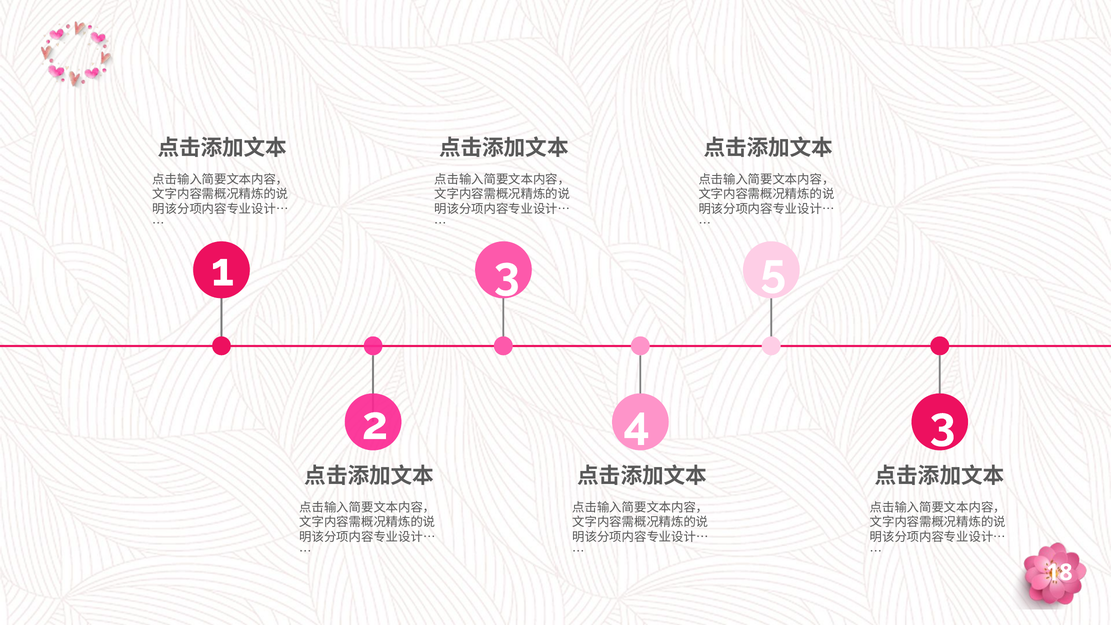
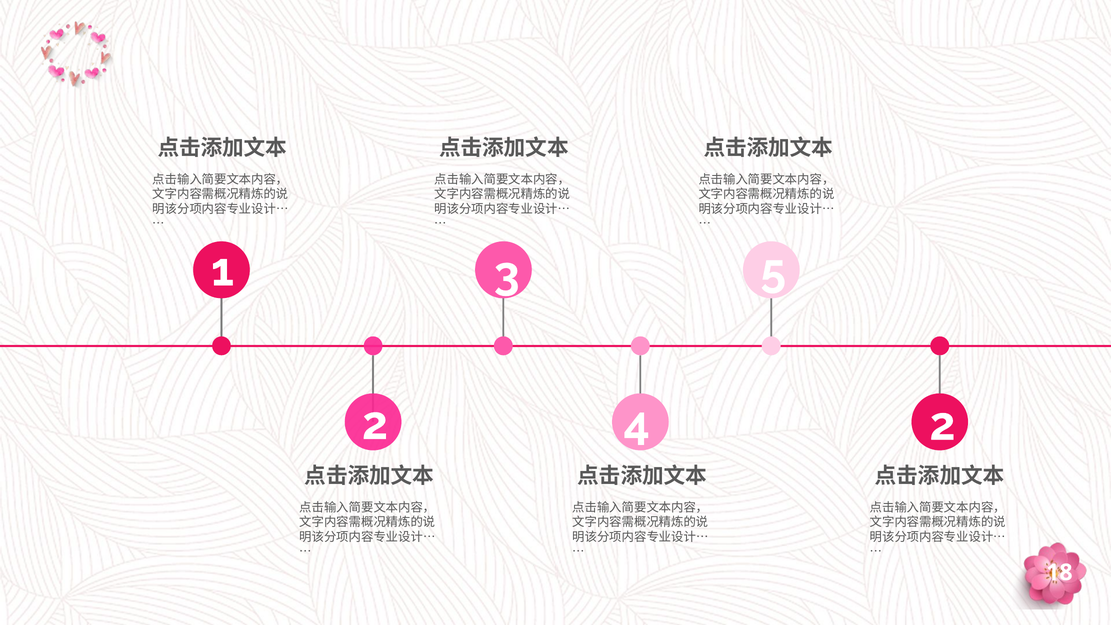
4 3: 3 -> 2 (942, 424)
